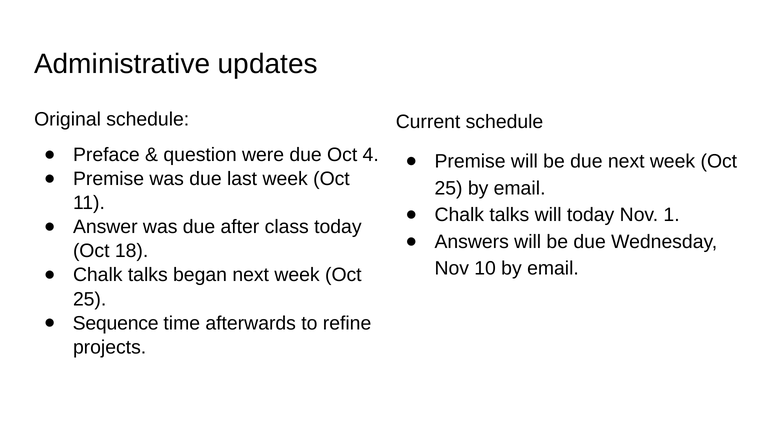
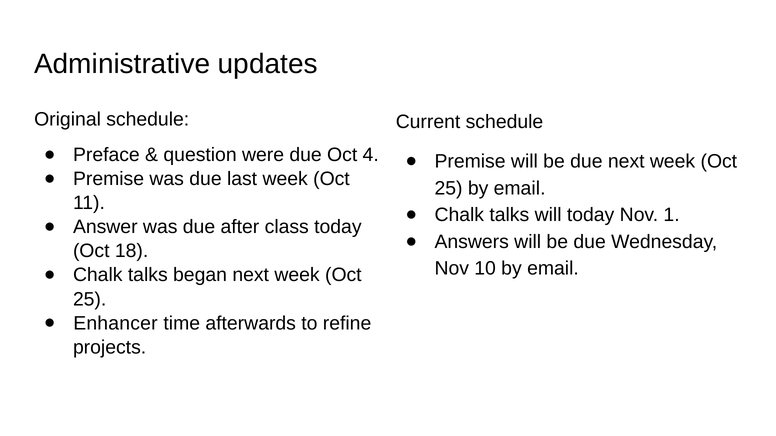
Sequence: Sequence -> Enhancer (115, 324)
